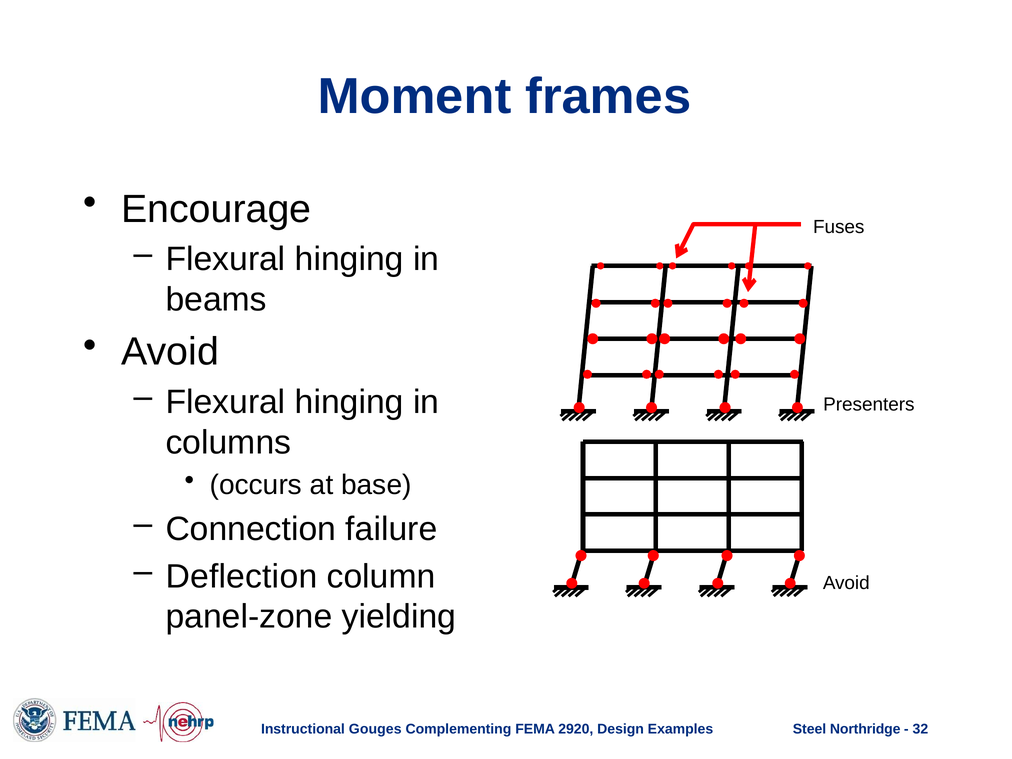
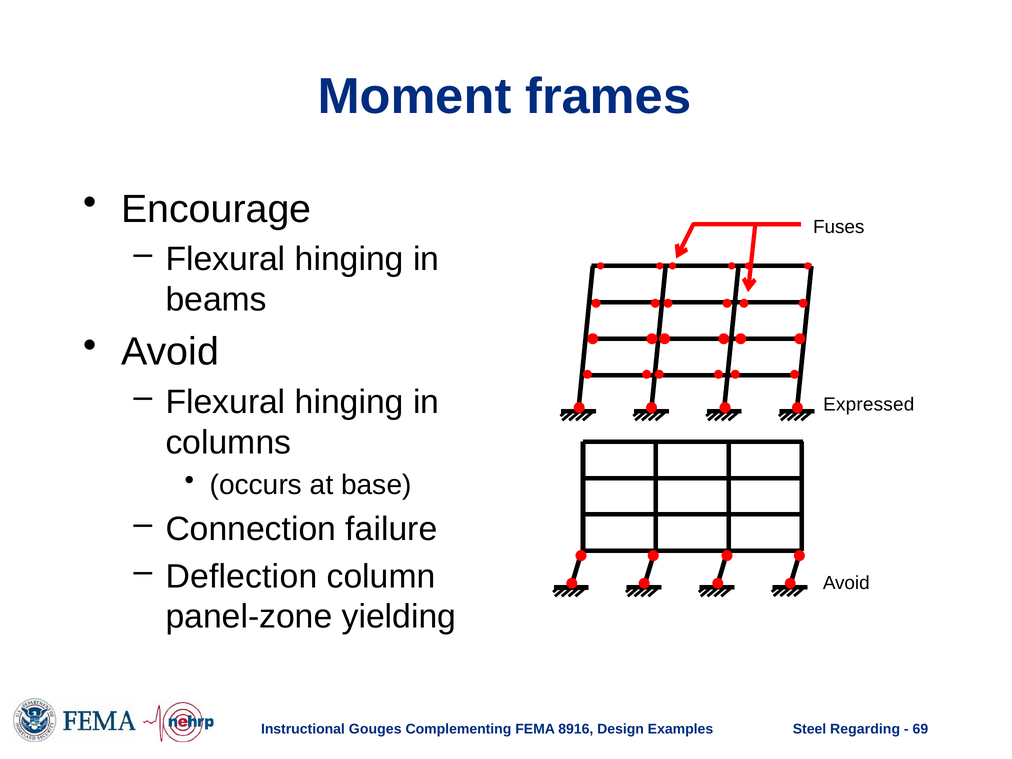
Presenters: Presenters -> Expressed (869, 404)
2920: 2920 -> 8916 (576, 729)
Northridge: Northridge -> Regarding (865, 729)
32: 32 -> 69 (920, 729)
